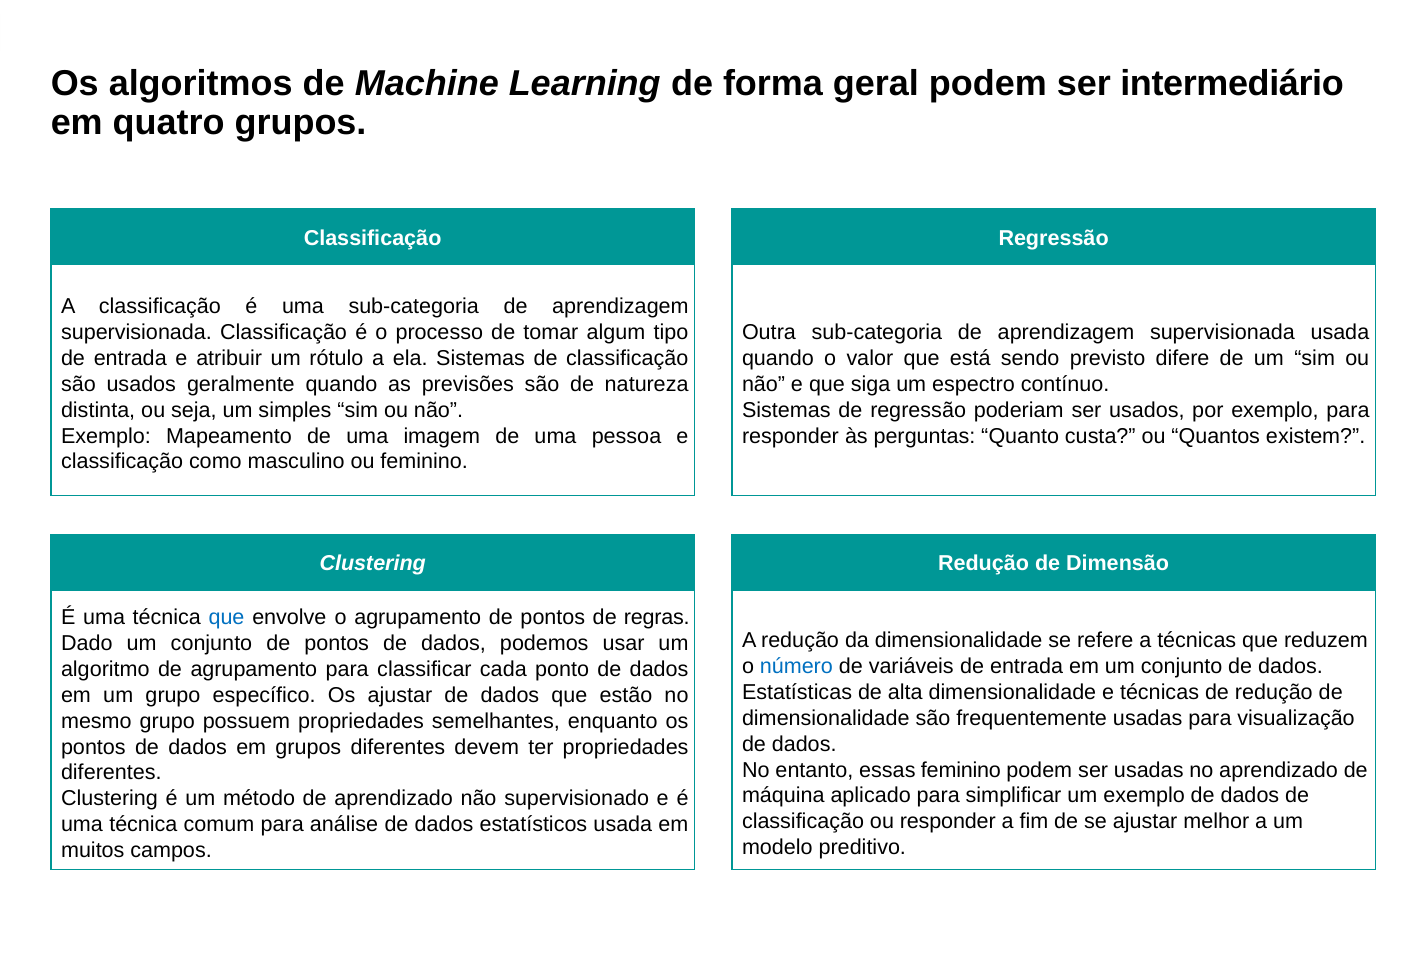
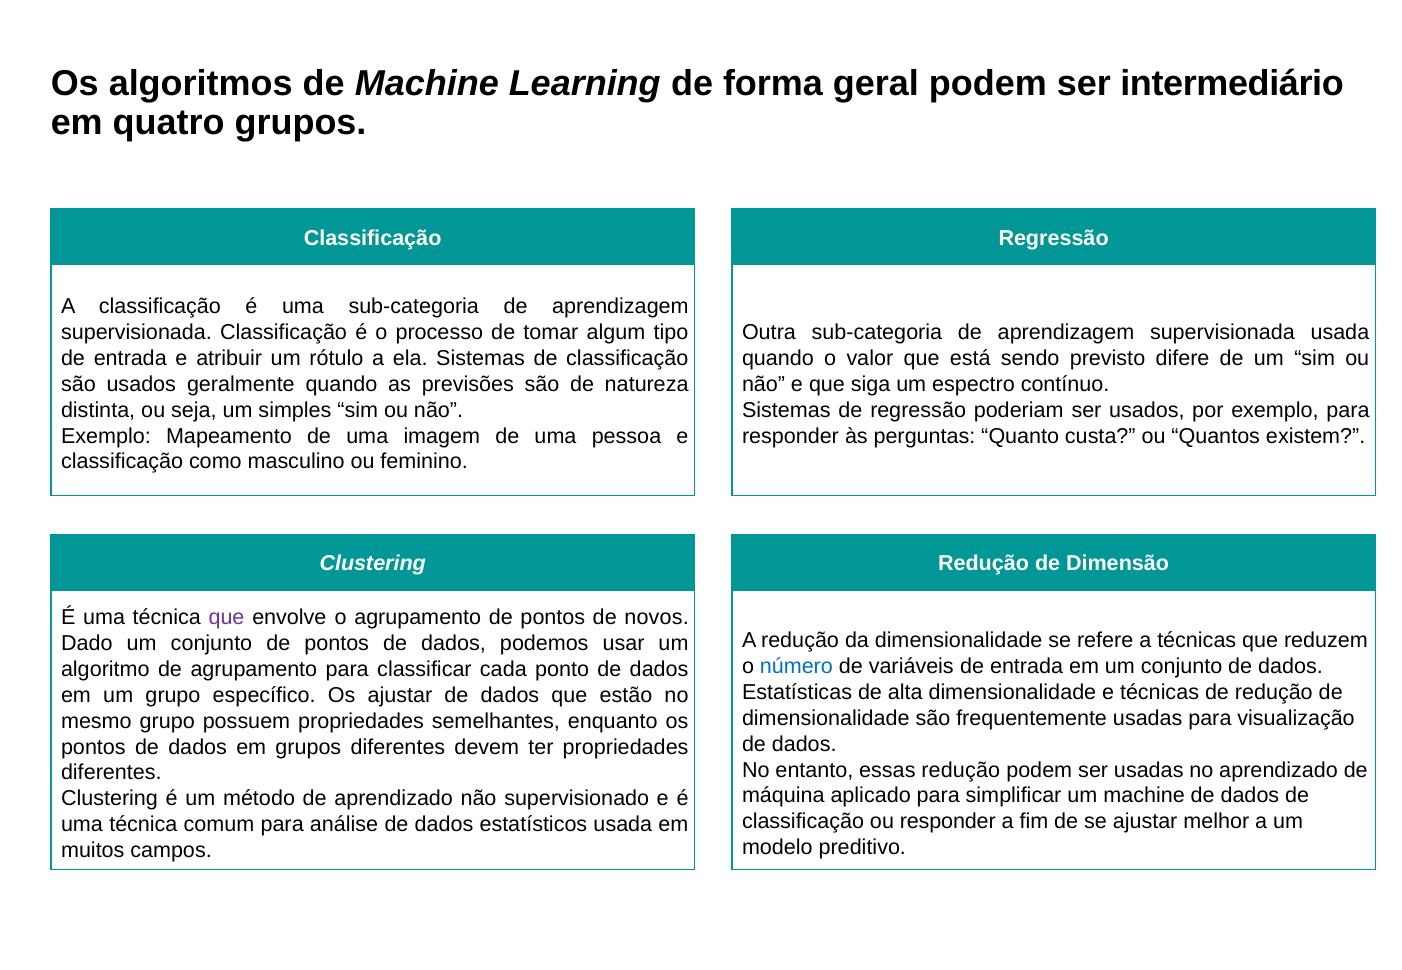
que colour: blue -> purple (227, 618)
regras: regras -> novos (657, 618)
essas feminino: feminino -> redução (961, 770)
um exemplo: exemplo -> machine (1144, 796)
